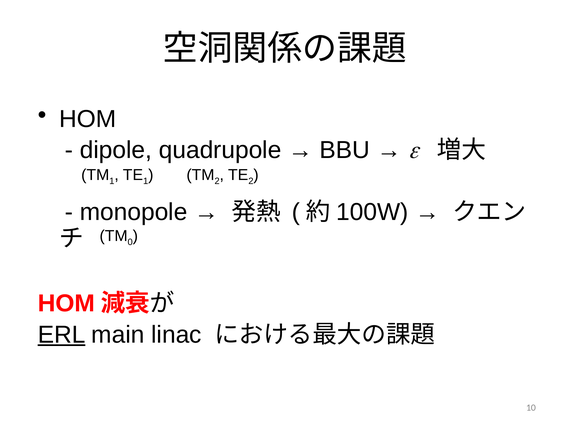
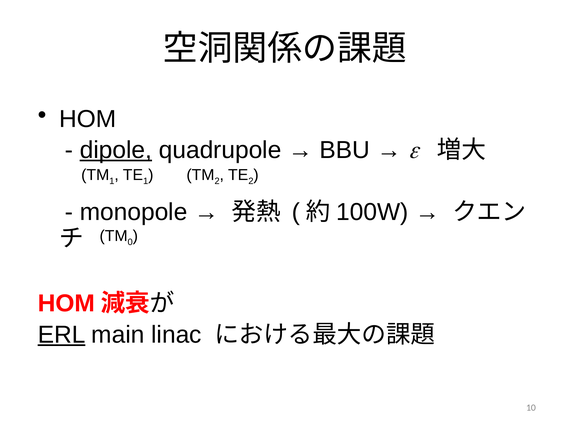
dipole underline: none -> present (116, 150)
